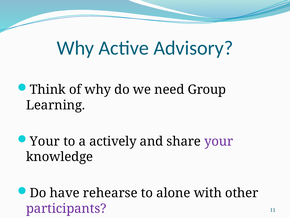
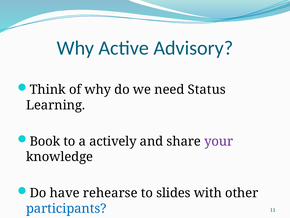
Group: Group -> Status (207, 90)
Your: Your -> Book (45, 141)
alone: alone -> slides (173, 193)
participants colour: purple -> blue (66, 208)
